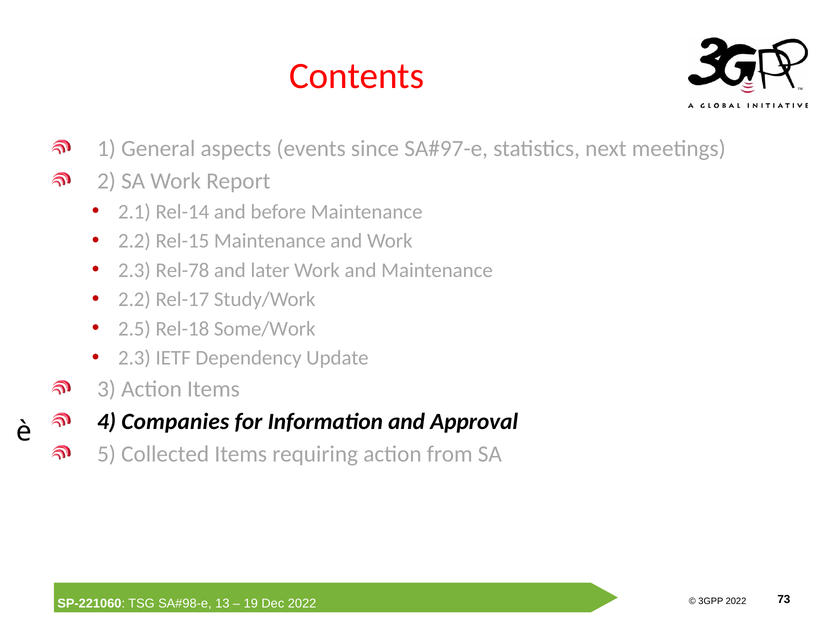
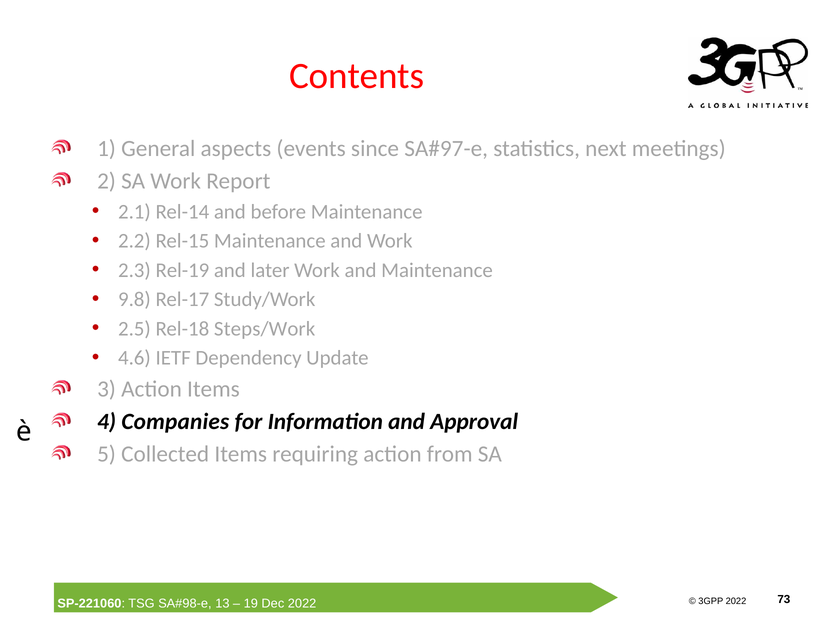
Rel-78: Rel-78 -> Rel-19 (182, 270)
2.2: 2.2 -> 9.8 (134, 299)
Some/Work: Some/Work -> Steps/Work (265, 329)
2.3: 2.3 -> 4.6 (134, 358)
